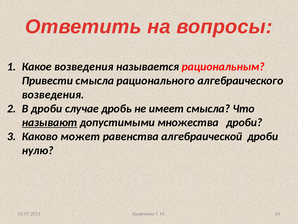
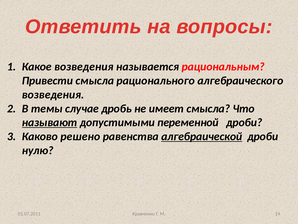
В дроби: дроби -> темы (47, 108)
множества: множества -> переменной (188, 122)
может: может -> решено (80, 136)
алгебраической underline: none -> present (202, 136)
